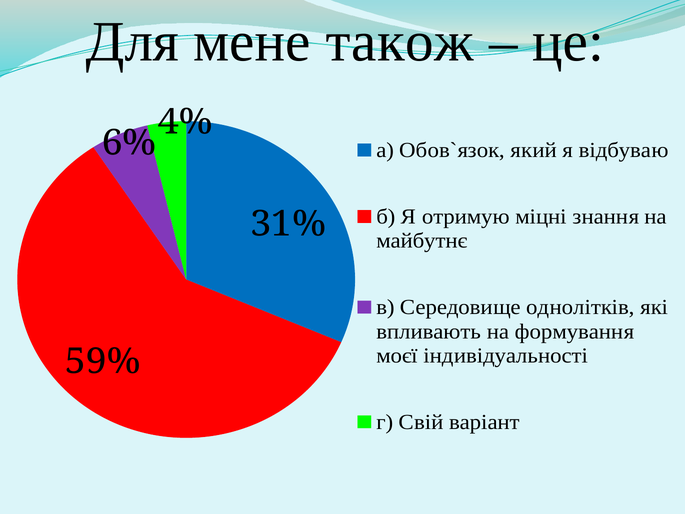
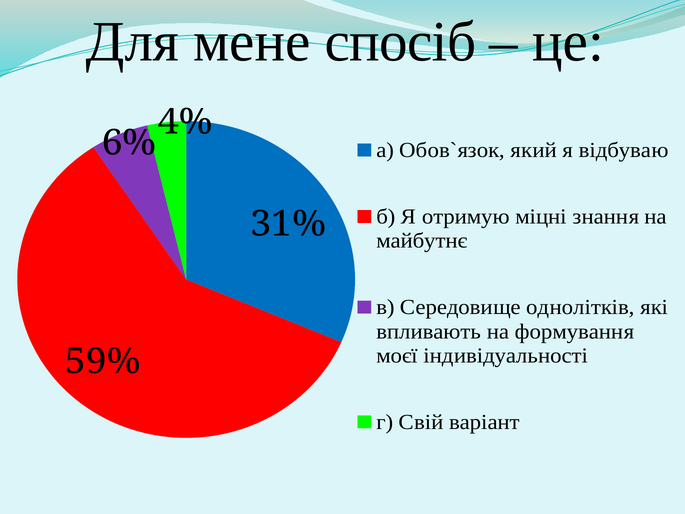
також: також -> спосіб (400, 42)
